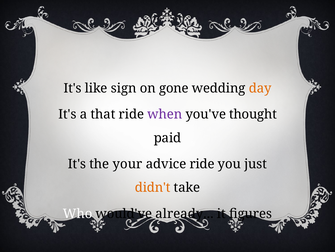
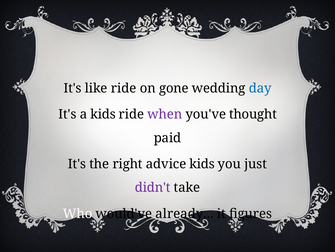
like sign: sign -> ride (124, 88)
day colour: orange -> blue (260, 88)
a that: that -> kids (103, 114)
your: your -> right (128, 164)
advice ride: ride -> kids (202, 164)
didn't colour: orange -> purple (153, 187)
